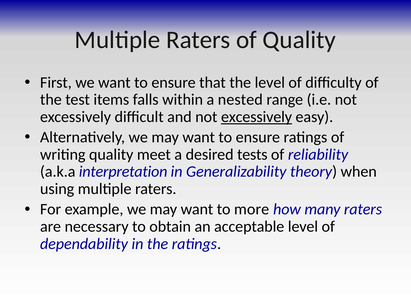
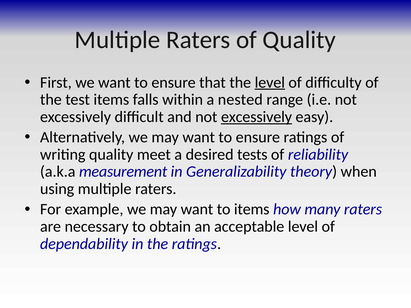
level underline: none -> present (270, 82)
interpretation: interpretation -> measurement (123, 172)
to more: more -> items (252, 210)
